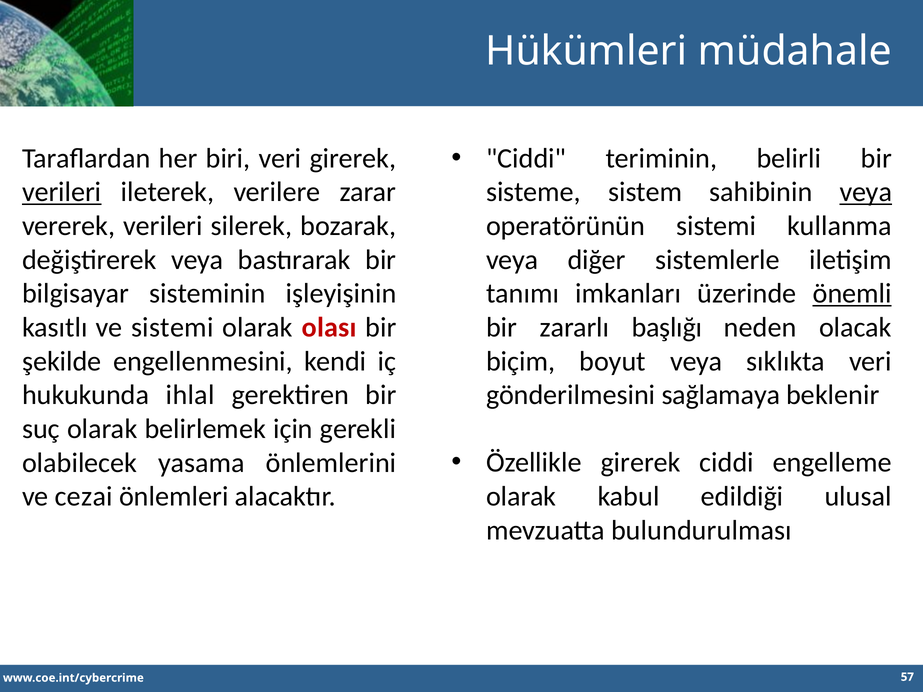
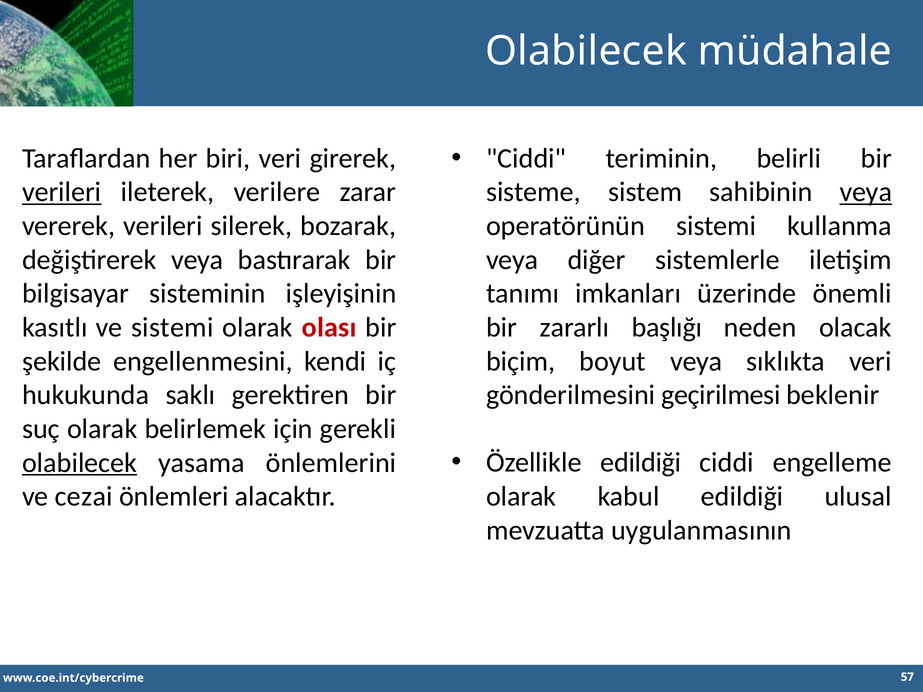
Hükümleri: Hükümleri -> Olabilecek (586, 51)
önemli underline: present -> none (852, 294)
sağlamaya: sağlamaya -> geçirilmesi (721, 395)
ihlal: ihlal -> saklı (190, 395)
Özellikle girerek: girerek -> edildiği (641, 463)
olabilecek underline: none -> present (80, 463)
bulundurulması: bulundurulması -> uygulanmasının (701, 531)
